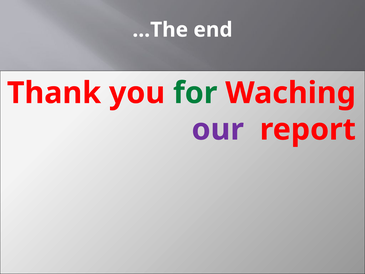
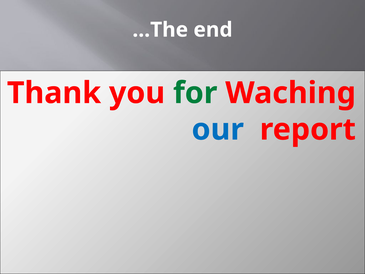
our colour: purple -> blue (218, 129)
